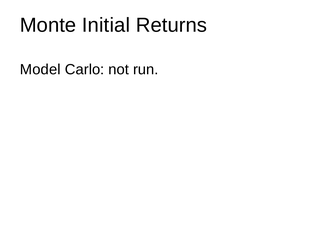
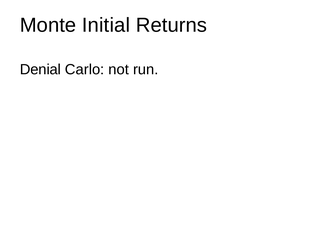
Model: Model -> Denial (40, 70)
